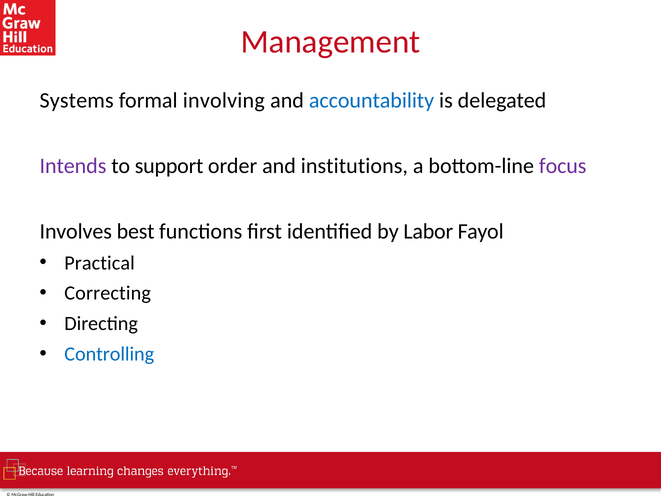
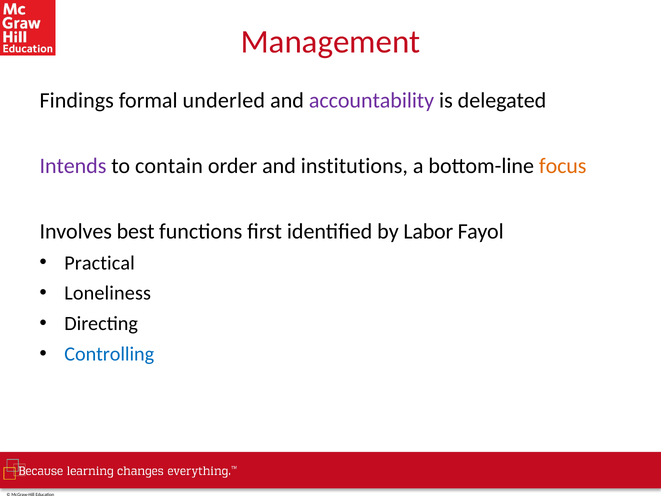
Systems: Systems -> Findings (77, 101)
involving: involving -> underled (224, 101)
accountability colour: blue -> purple (372, 101)
support: support -> contain (169, 166)
focus colour: purple -> orange (563, 166)
Correcting: Correcting -> Loneliness (108, 293)
